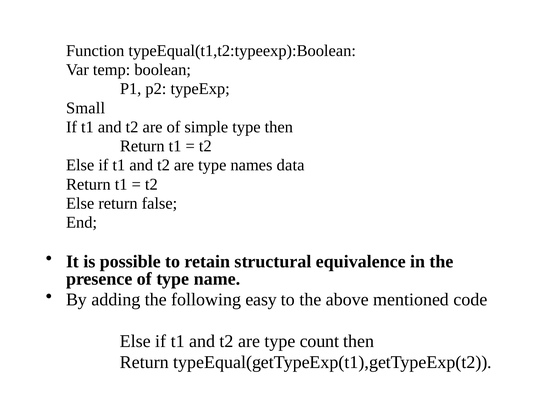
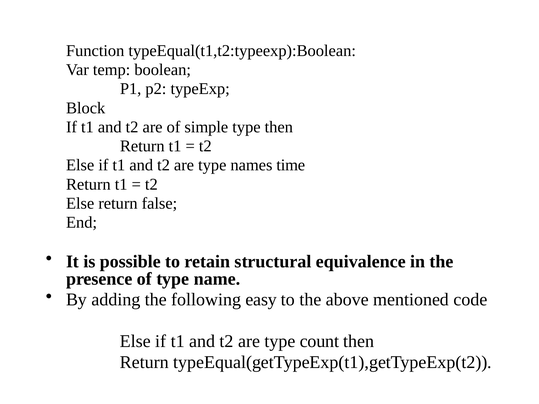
Small: Small -> Block (86, 108)
data: data -> time (291, 165)
